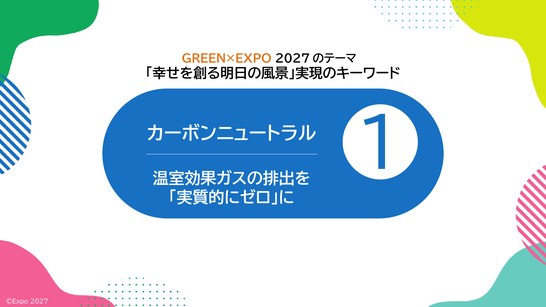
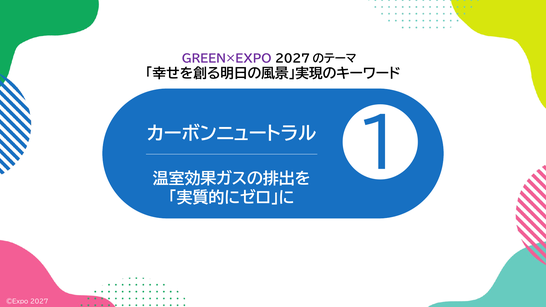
GREEN×EXPO colour: orange -> purple (227, 59)
